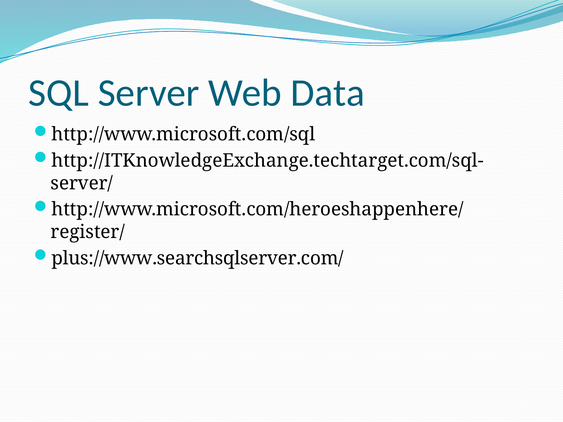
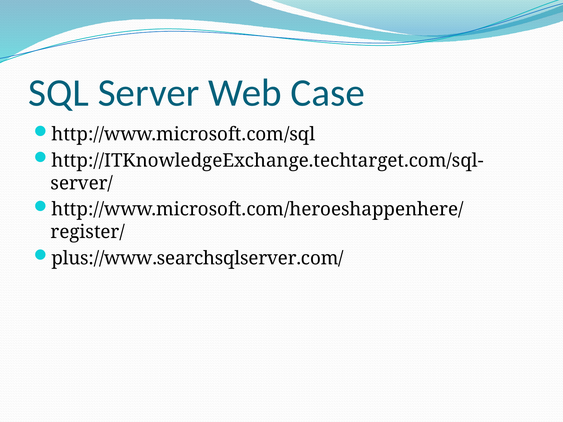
Data: Data -> Case (328, 93)
